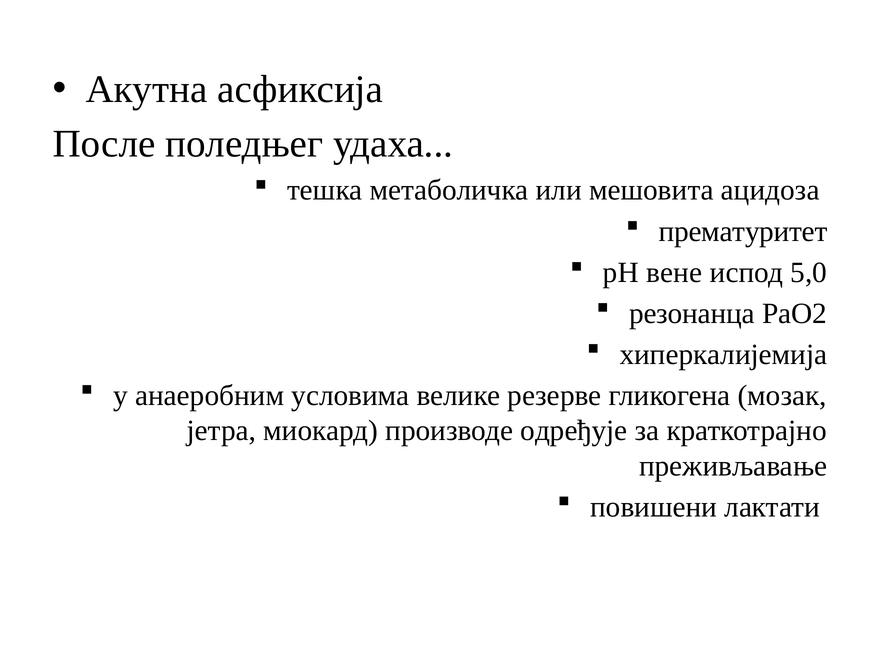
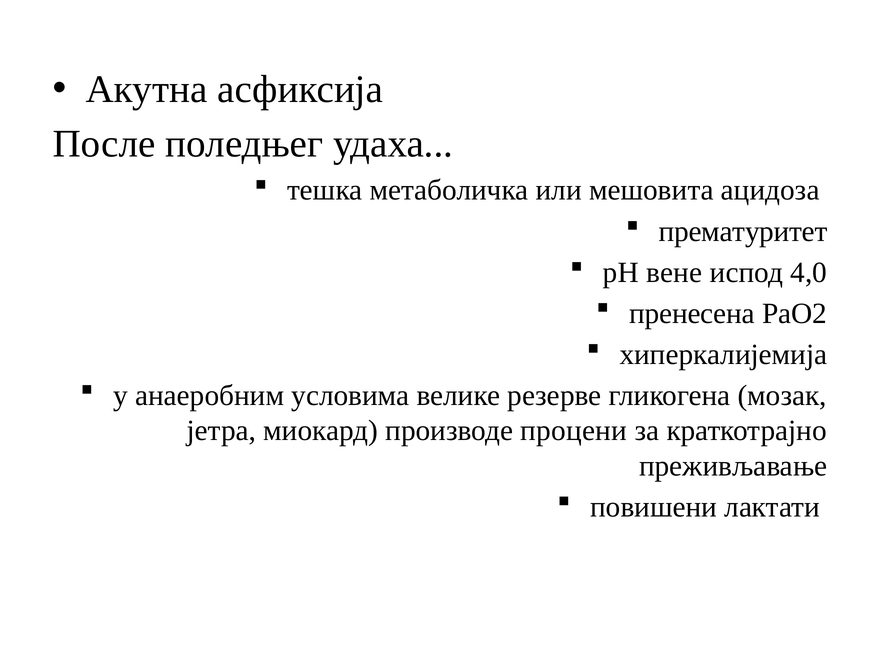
5,0: 5,0 -> 4,0 (809, 272)
резонанца: резонанца -> пренесена (692, 313)
одређује: одређује -> процени (574, 431)
